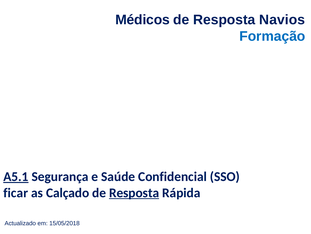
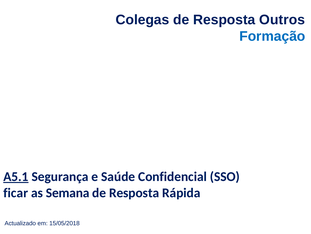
Médicos: Médicos -> Colegas (142, 20)
Navios: Navios -> Outros (282, 20)
Calçado: Calçado -> Semana (68, 192)
Resposta underline: present -> none (134, 192)
